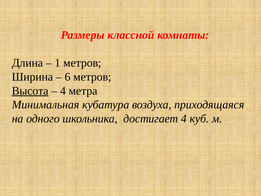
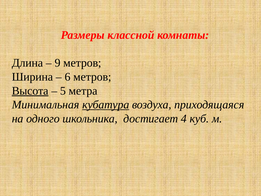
1: 1 -> 9 (58, 63)
4: 4 -> 5 (63, 91)
кубатура underline: none -> present (106, 105)
